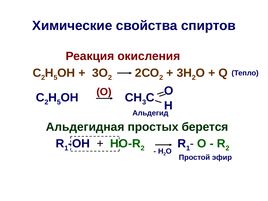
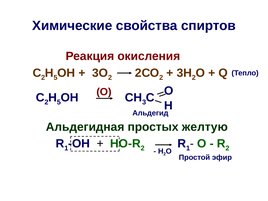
берется: берется -> желтую (205, 127)
